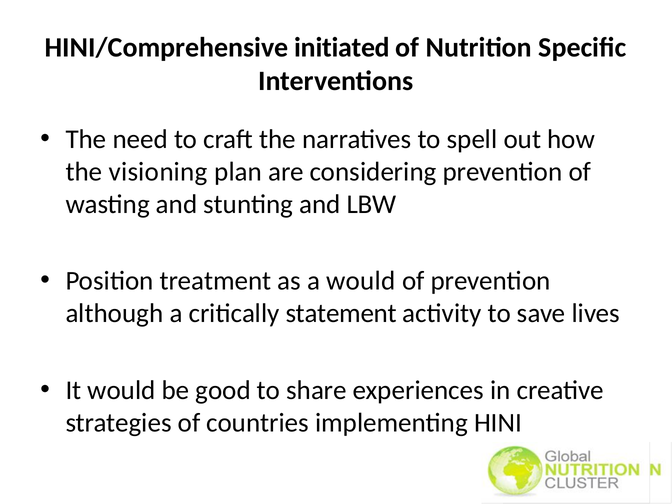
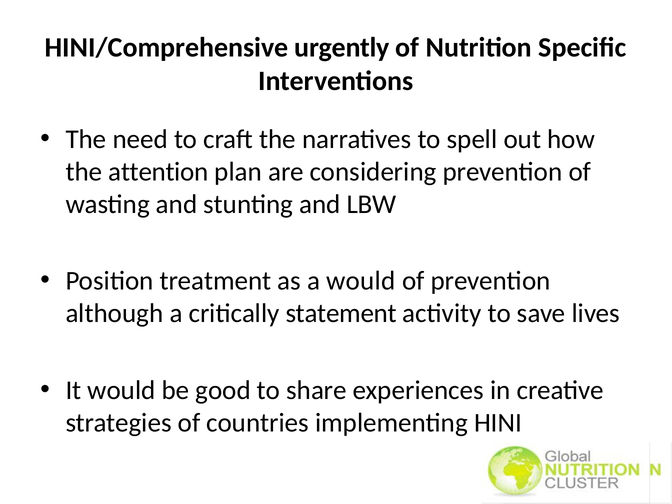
initiated: initiated -> urgently (342, 47)
visioning: visioning -> attention (158, 172)
